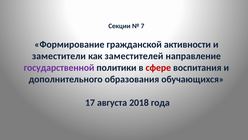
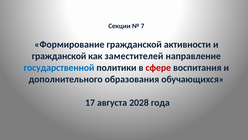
заместители: заместители -> гражданской (59, 56)
государственной colour: purple -> blue (59, 68)
2018: 2018 -> 2028 (139, 102)
